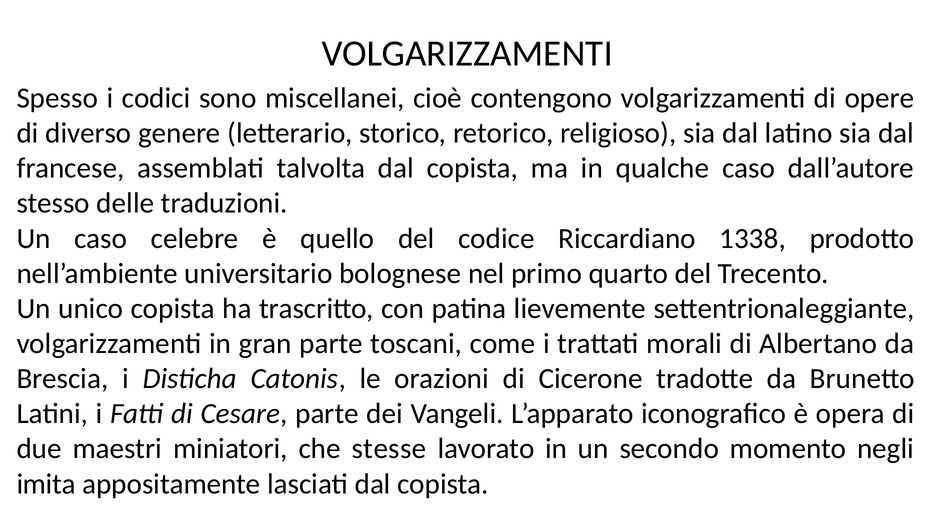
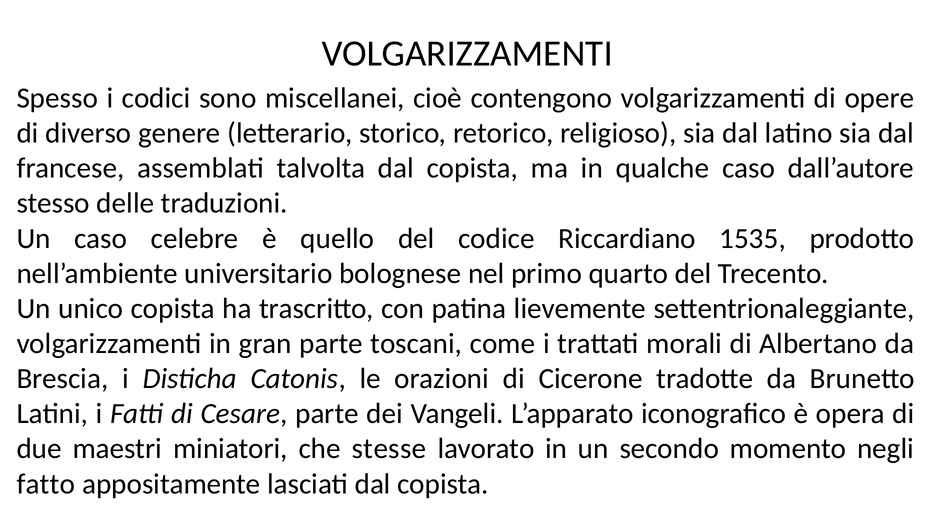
1338: 1338 -> 1535 (753, 238)
imita: imita -> fatto (46, 484)
